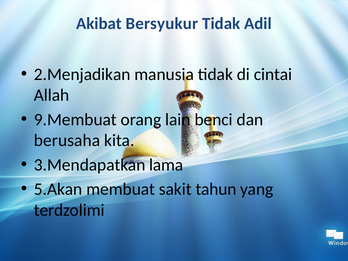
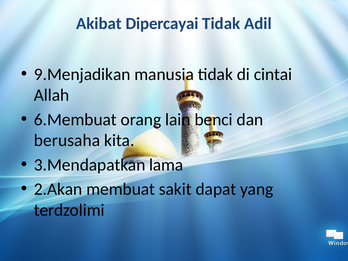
Bersyukur: Bersyukur -> Dipercayai (162, 24)
2.Menjadikan: 2.Menjadikan -> 9.Menjadikan (82, 74)
9.Membuat: 9.Membuat -> 6.Membuat (75, 120)
5.Akan: 5.Akan -> 2.Akan (58, 189)
tahun: tahun -> dapat (216, 189)
